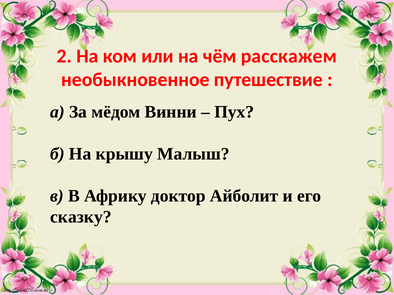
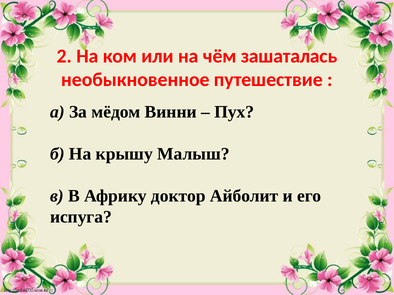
расскажем: расскажем -> зашаталась (289, 56)
сказку: сказку -> испуга (81, 217)
